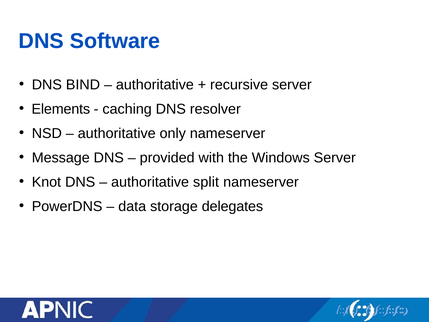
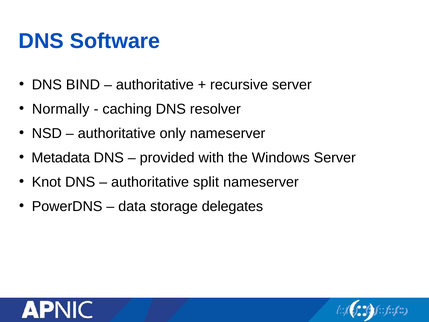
Elements: Elements -> Normally (61, 109)
Message: Message -> Metadata (61, 158)
